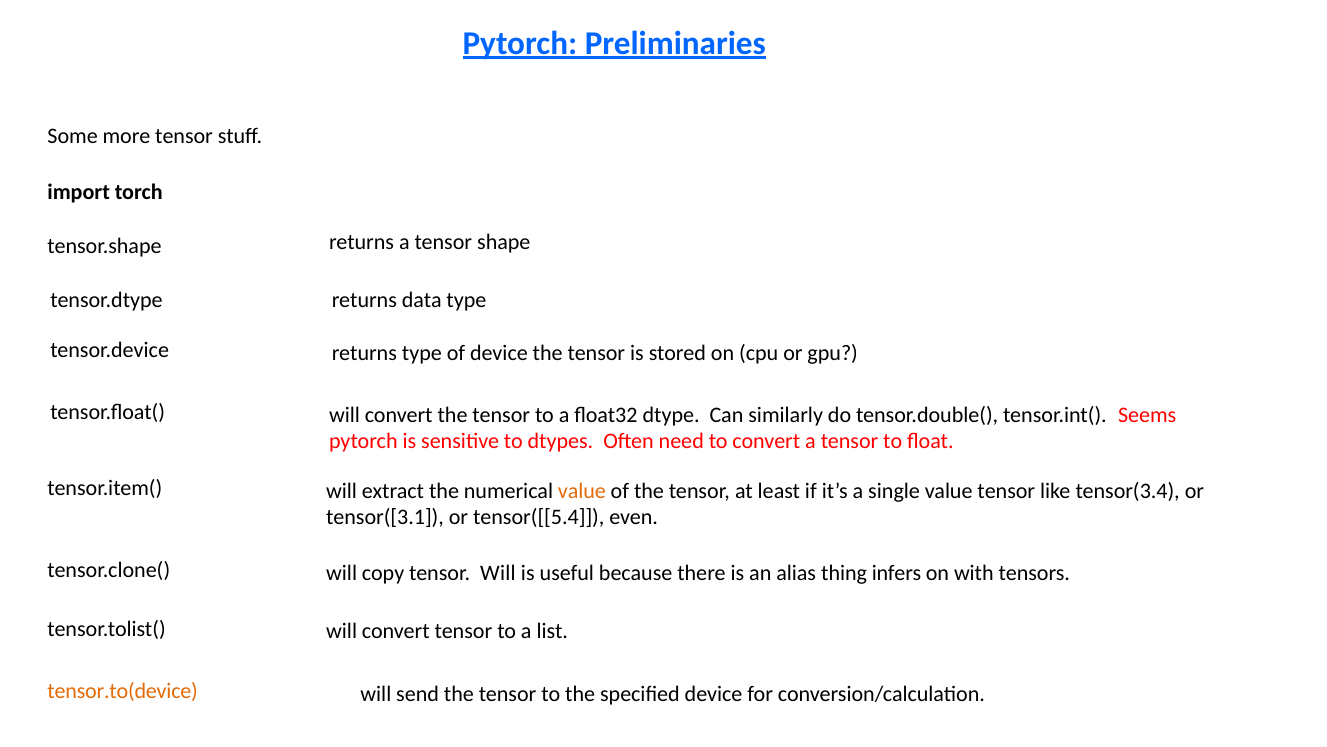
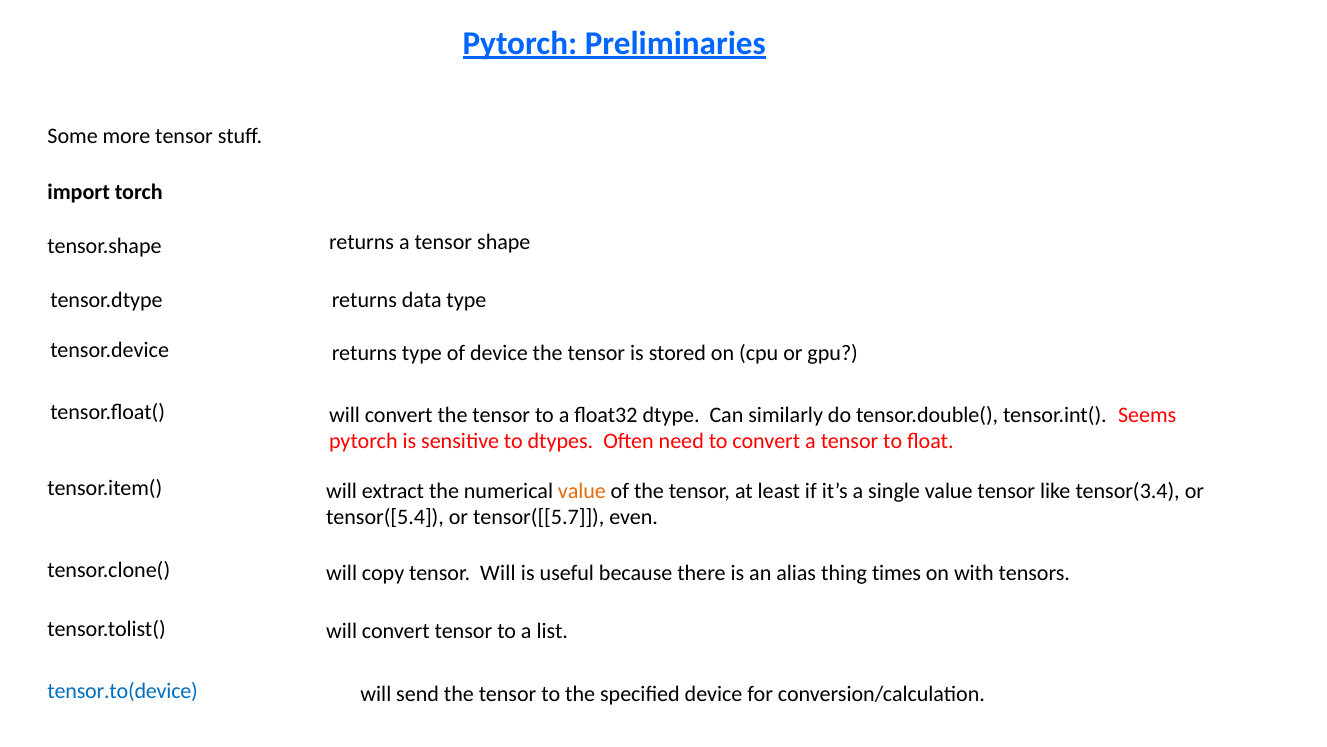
tensor([3.1: tensor([3.1 -> tensor([5.4 (385, 517)
tensor([[5.4: tensor([[5.4 -> tensor([[5.7 (539, 517)
infers: infers -> times (897, 573)
tensor.to(device colour: orange -> blue (123, 691)
